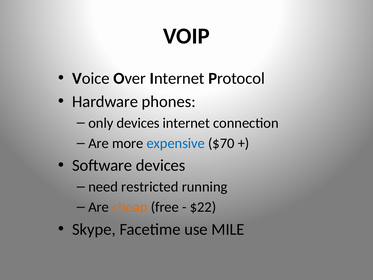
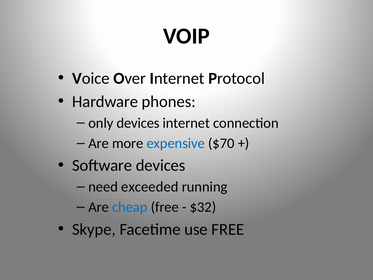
restricted: restricted -> exceeded (150, 187)
cheap colour: orange -> blue (130, 207)
$22: $22 -> $32 (203, 207)
use MILE: MILE -> FREE (228, 229)
